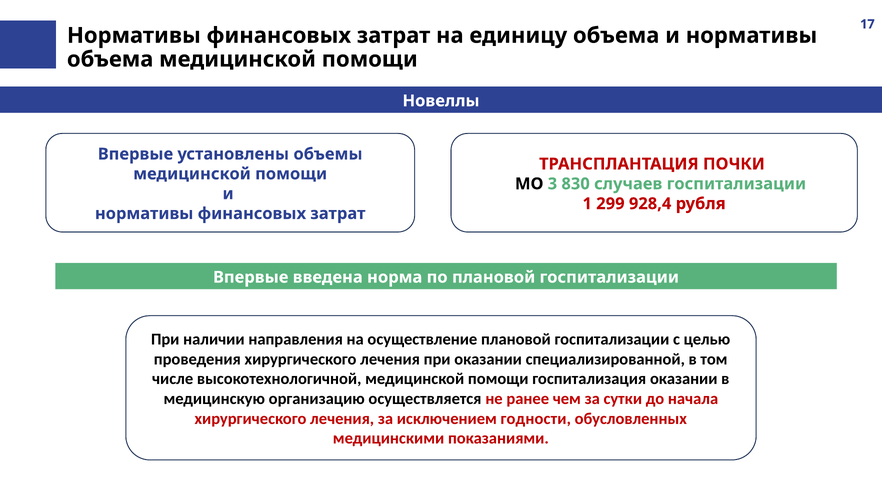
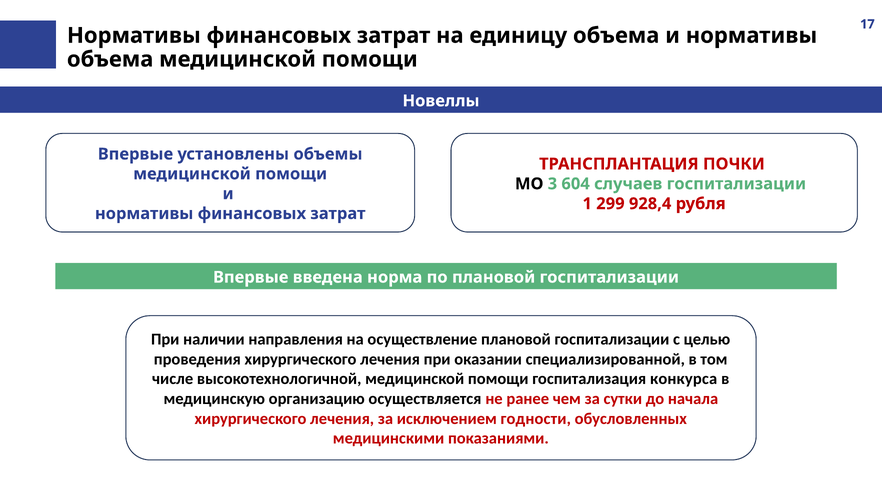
830: 830 -> 604 (576, 184)
госпитализация оказании: оказании -> конкурса (684, 379)
